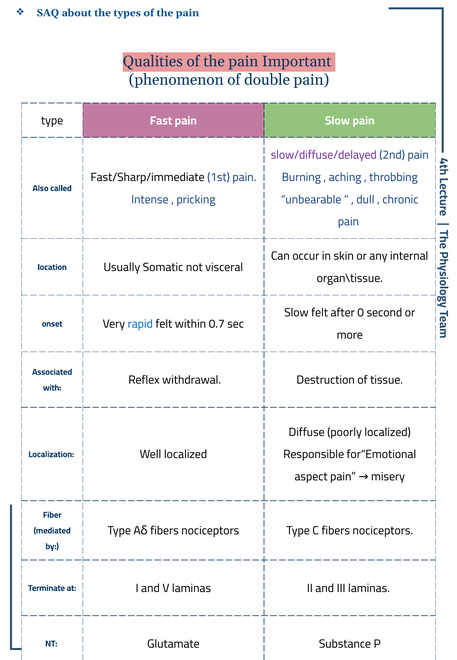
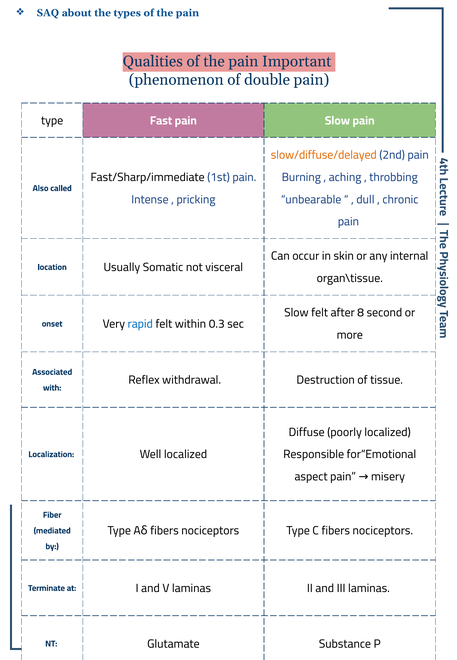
slow/diffuse/delayed colour: purple -> orange (324, 155)
0: 0 -> 8 (361, 313)
0.7: 0.7 -> 0.3 (217, 324)
